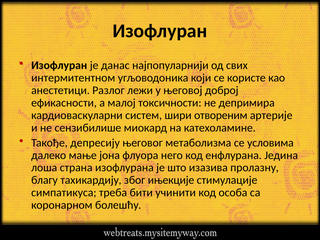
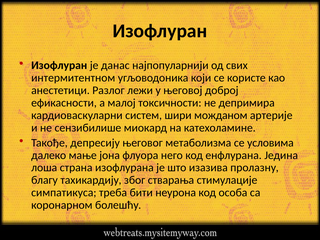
отвореним: отвореним -> можданом (221, 115)
ињекције: ињекције -> стварања (171, 180)
учинити: учинити -> неурона (176, 193)
